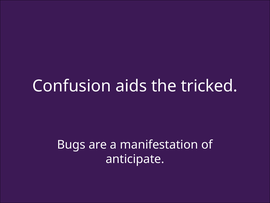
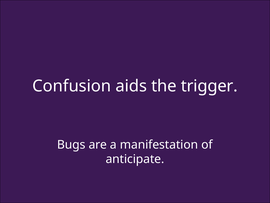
tricked: tricked -> trigger (209, 86)
